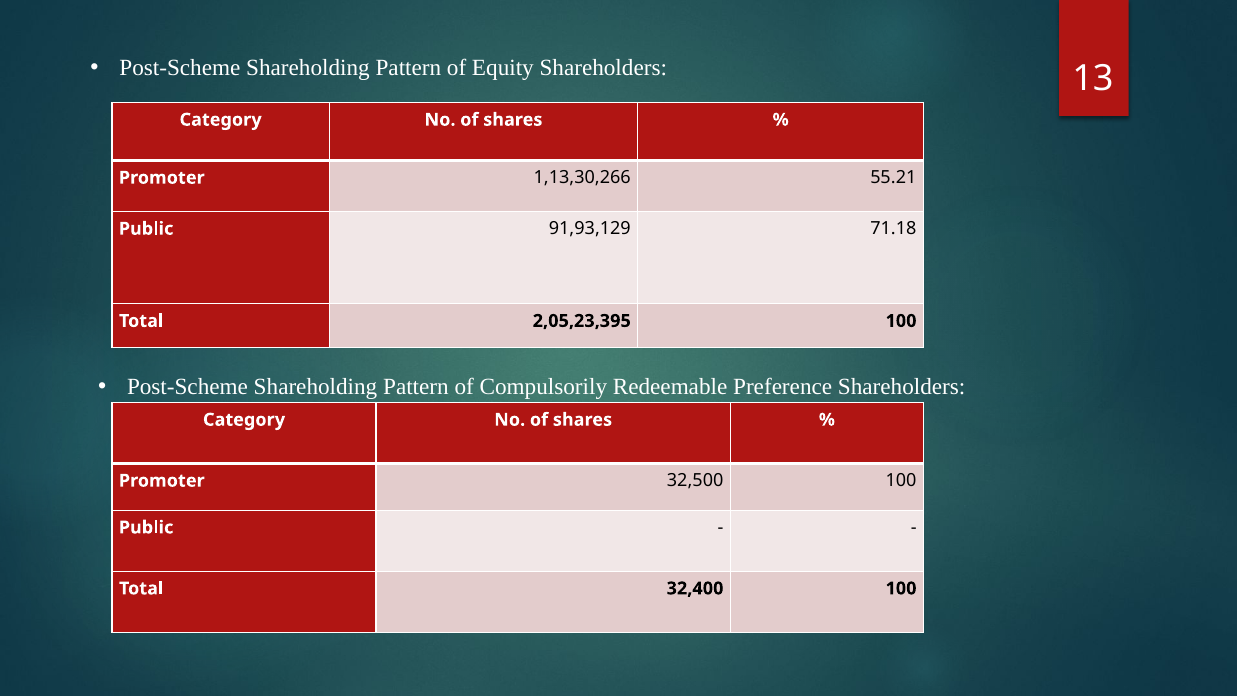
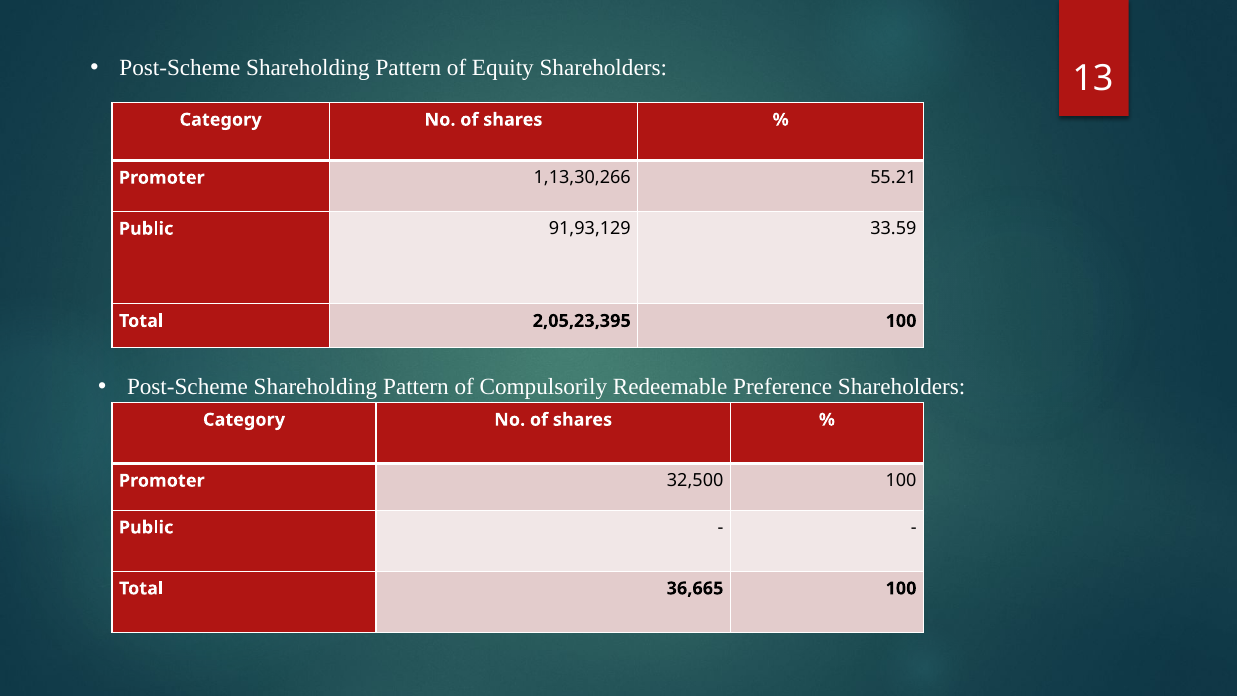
71.18: 71.18 -> 33.59 (893, 229)
32,400: 32,400 -> 36,665 (695, 588)
